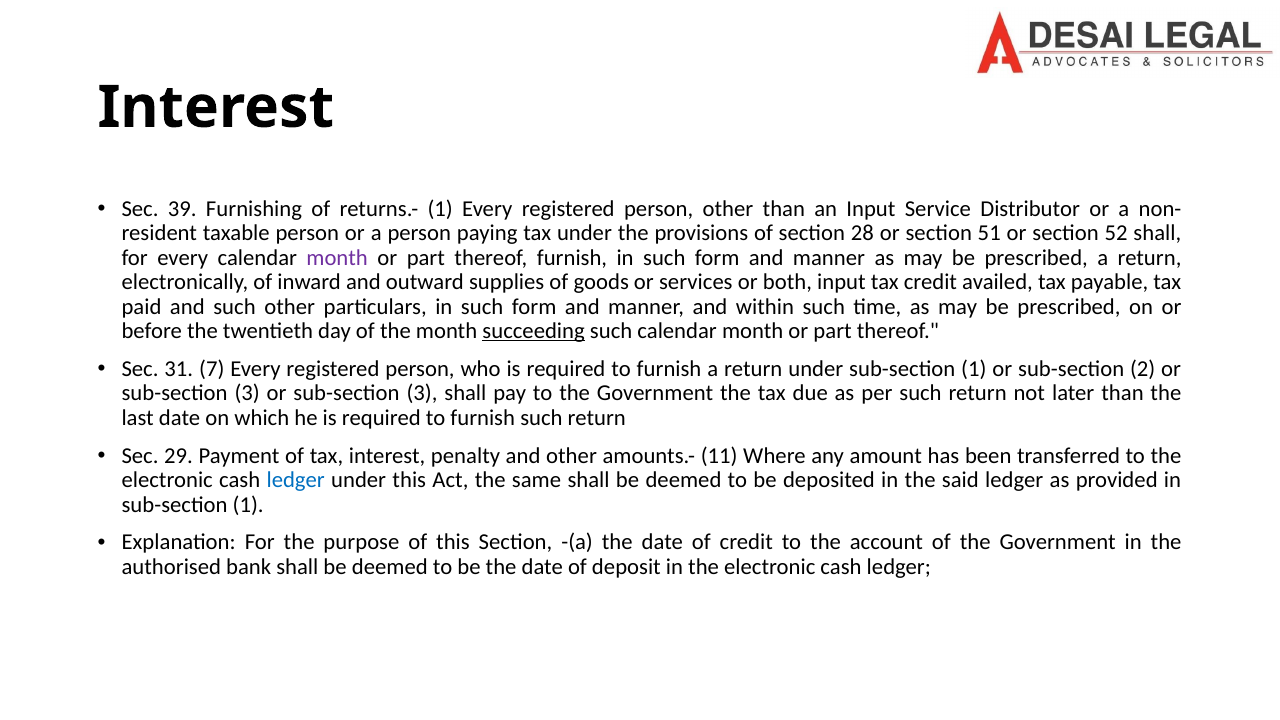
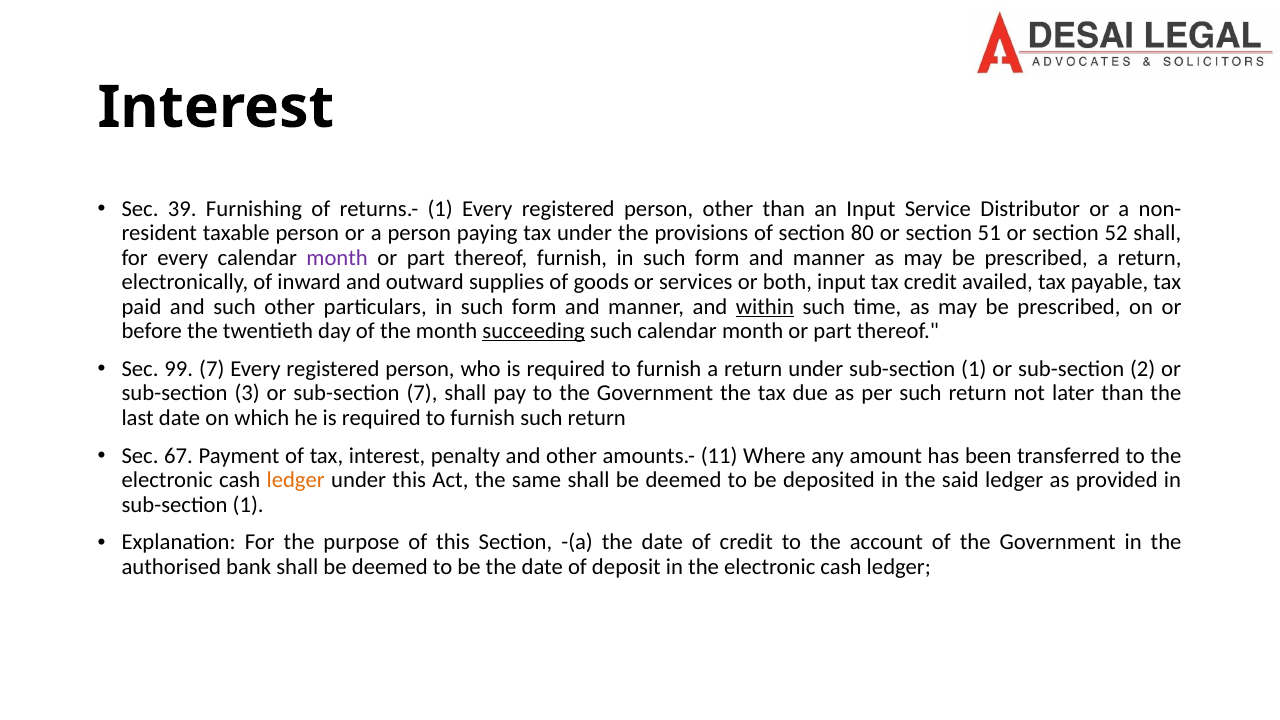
28: 28 -> 80 (862, 233)
within underline: none -> present (765, 307)
31: 31 -> 99 (179, 369)
3 or sub-section 3: 3 -> 7 (422, 393)
29: 29 -> 67 (179, 456)
ledger colour: blue -> orange (296, 480)
